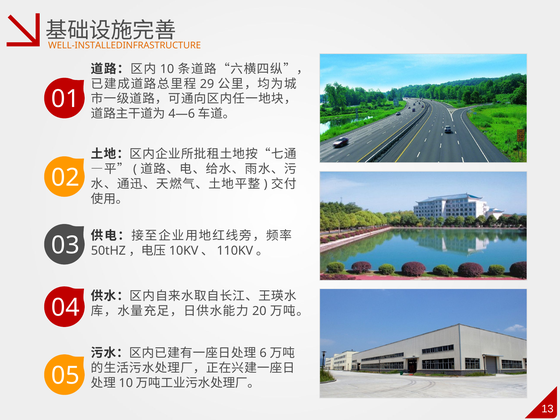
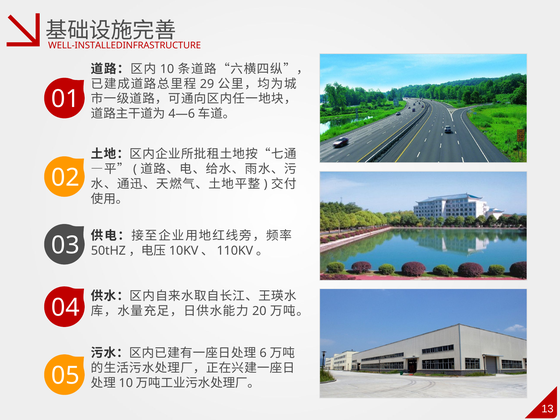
WELL-INSTALLEDINFRASTRUCTURE colour: orange -> red (125, 46)
